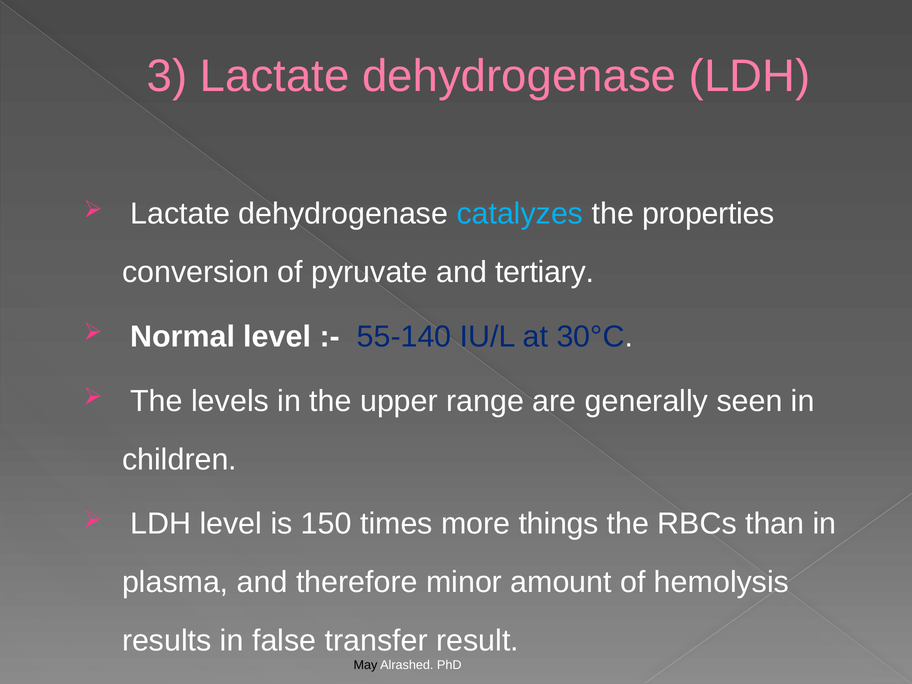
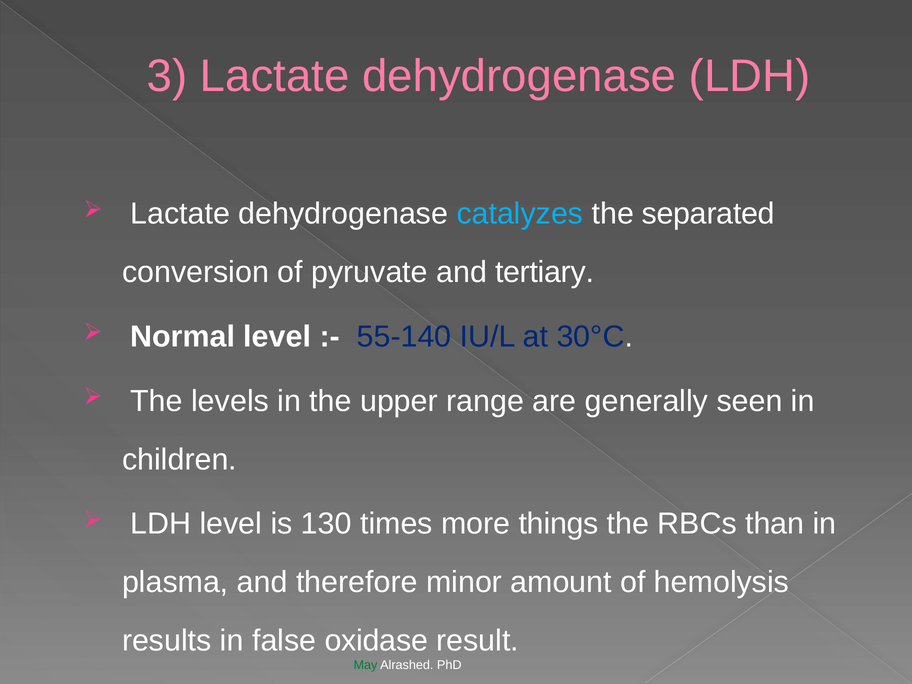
properties: properties -> separated (708, 214)
150: 150 -> 130 (326, 524)
transfer: transfer -> oxidase (376, 641)
May colour: black -> green (365, 665)
